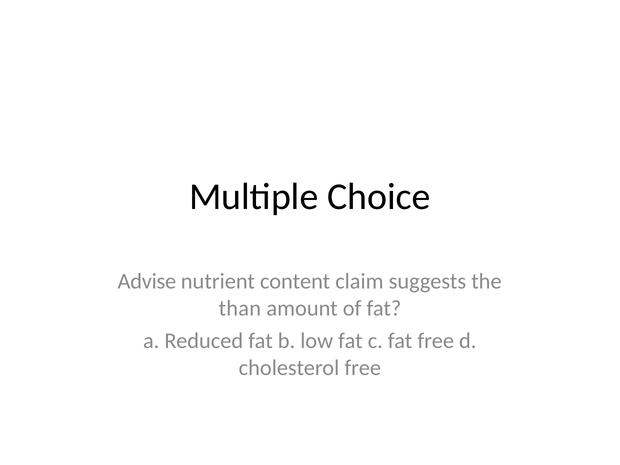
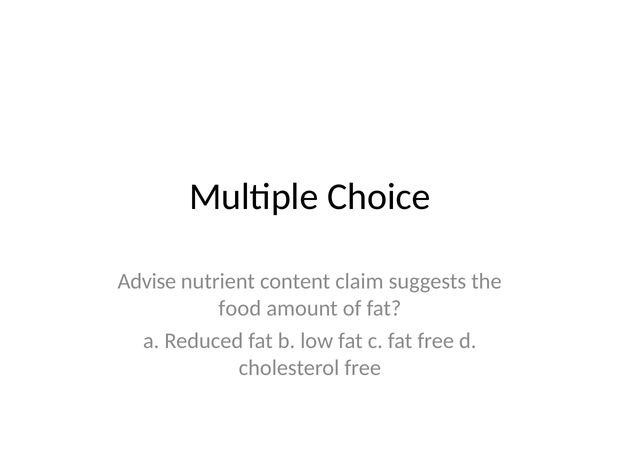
than: than -> food (240, 308)
